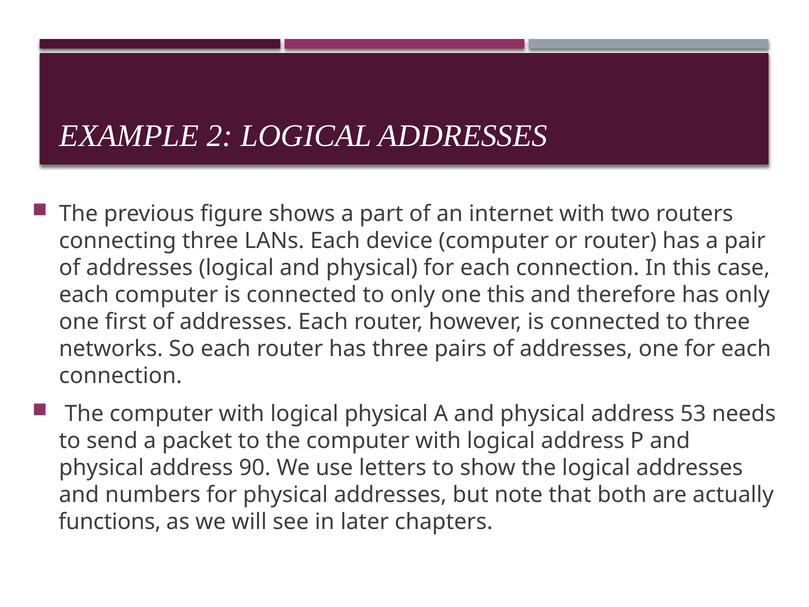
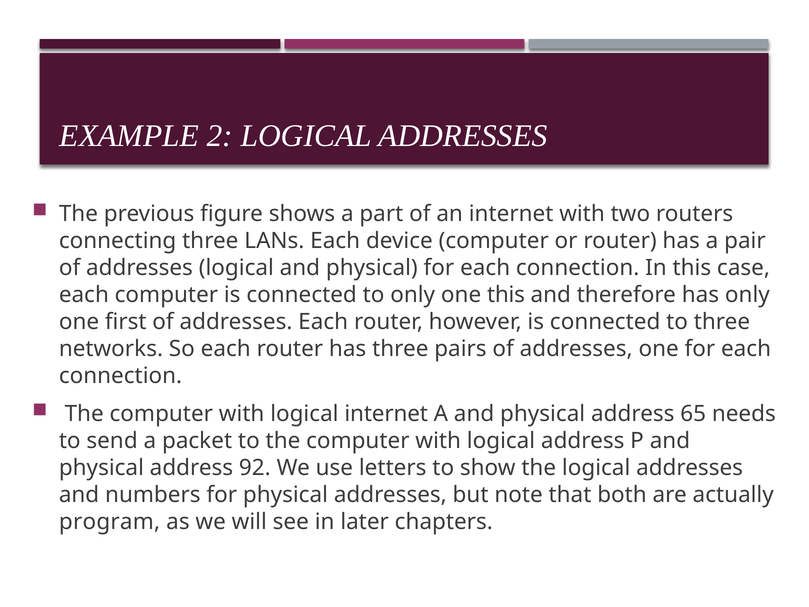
logical physical: physical -> internet (386, 414)
53: 53 -> 65 (693, 414)
90: 90 -> 92 (255, 468)
functions: functions -> program (110, 522)
